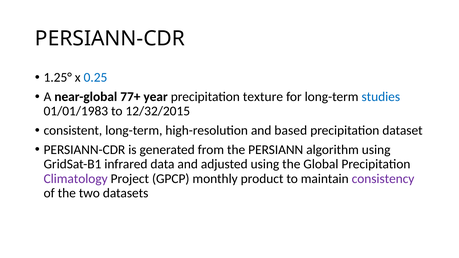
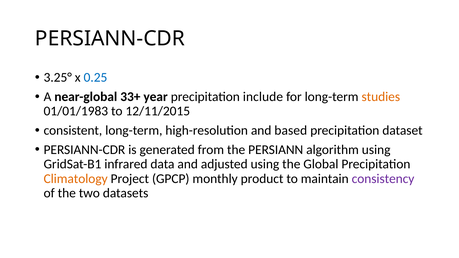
1.25°: 1.25° -> 3.25° (58, 78)
77+: 77+ -> 33+ (130, 97)
texture: texture -> include (263, 97)
studies colour: blue -> orange (381, 97)
12/32/2015: 12/32/2015 -> 12/11/2015 (158, 111)
Climatology colour: purple -> orange (76, 179)
